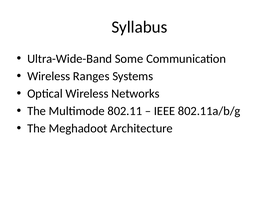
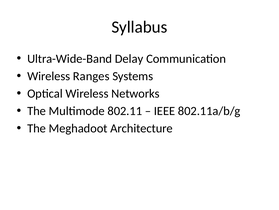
Some: Some -> Delay (129, 59)
